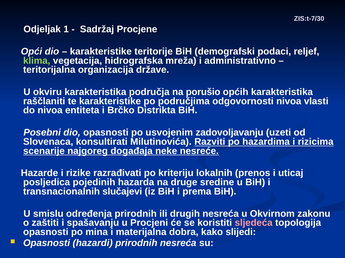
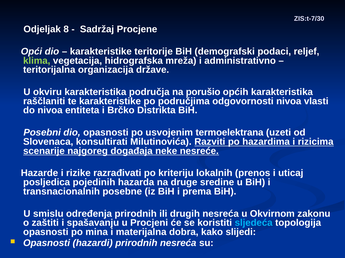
1: 1 -> 8 (66, 29)
zadovoljavanju: zadovoljavanju -> termoelektrana (230, 133)
slučajevi: slučajevi -> posebne (122, 192)
sljedeća colour: pink -> light blue (254, 223)
